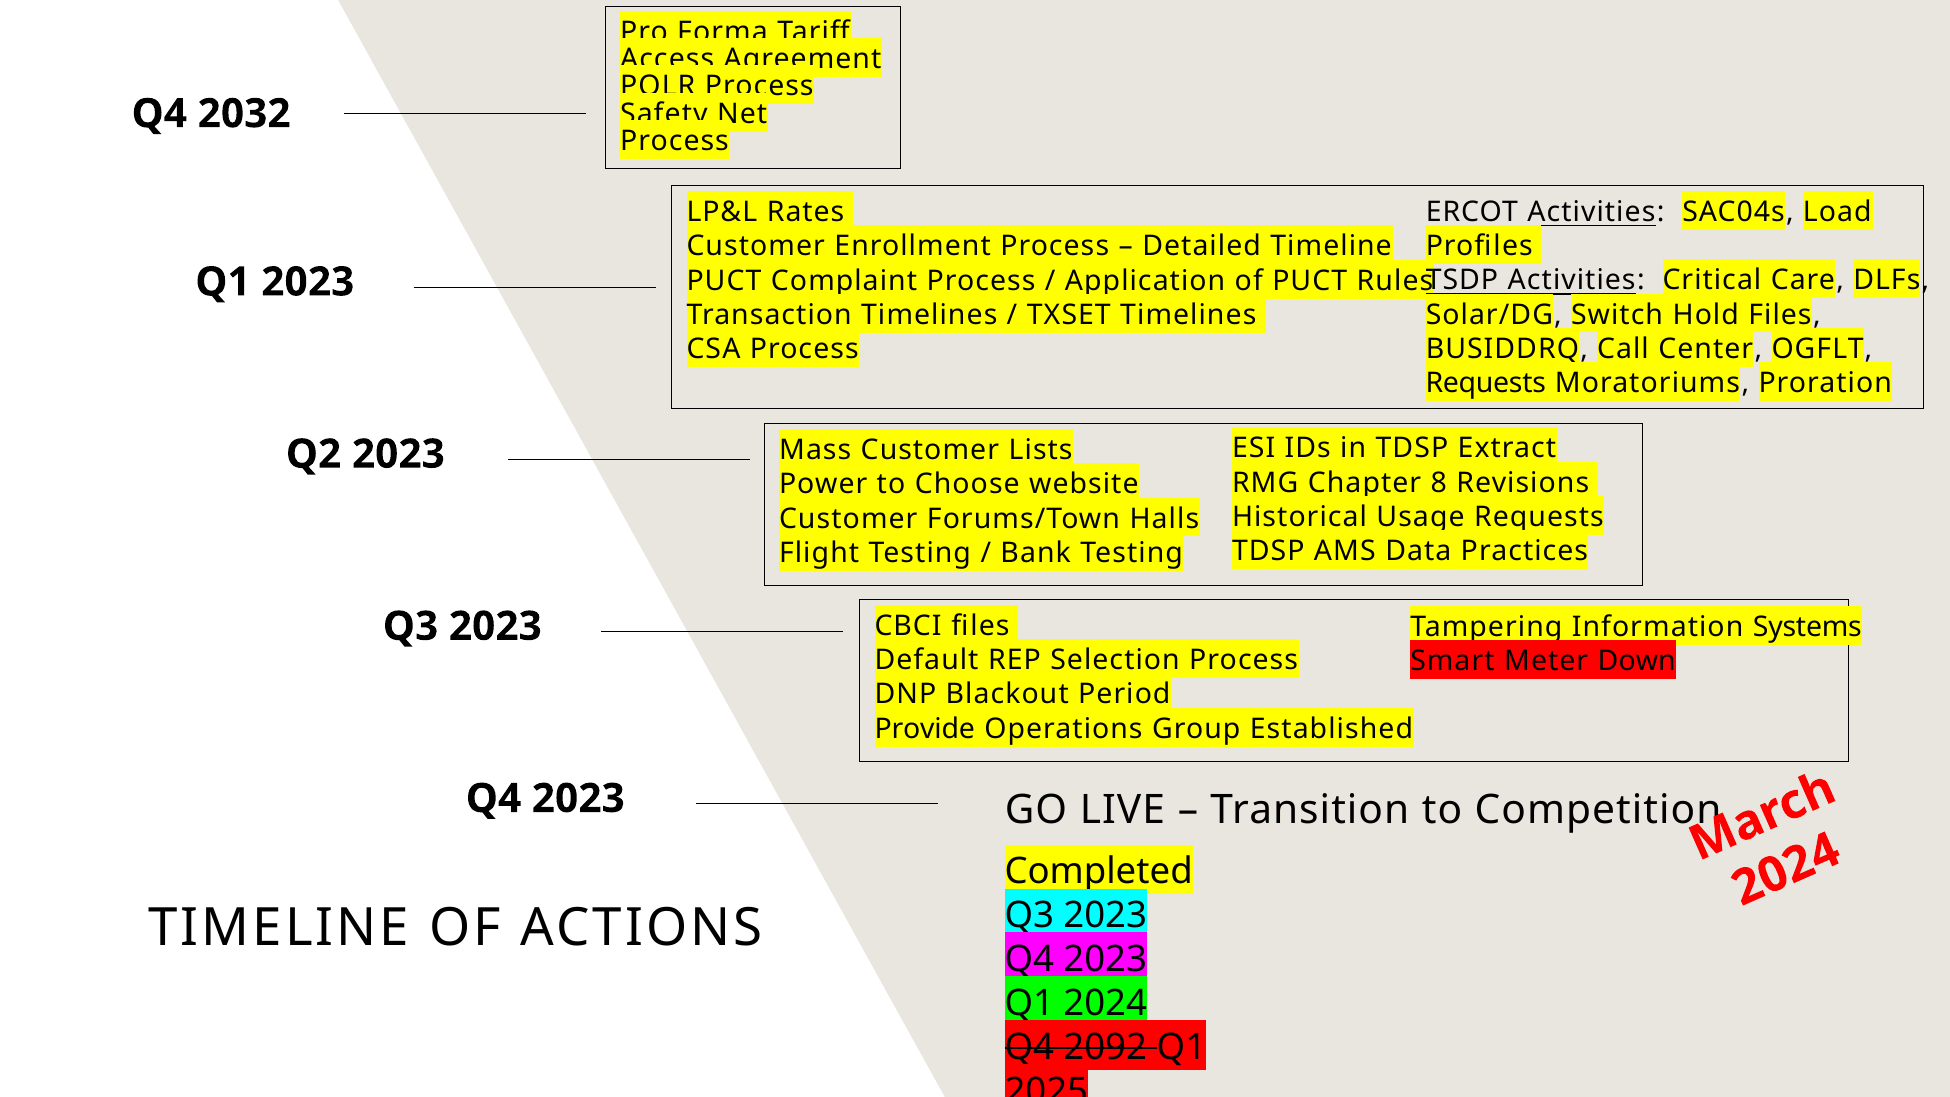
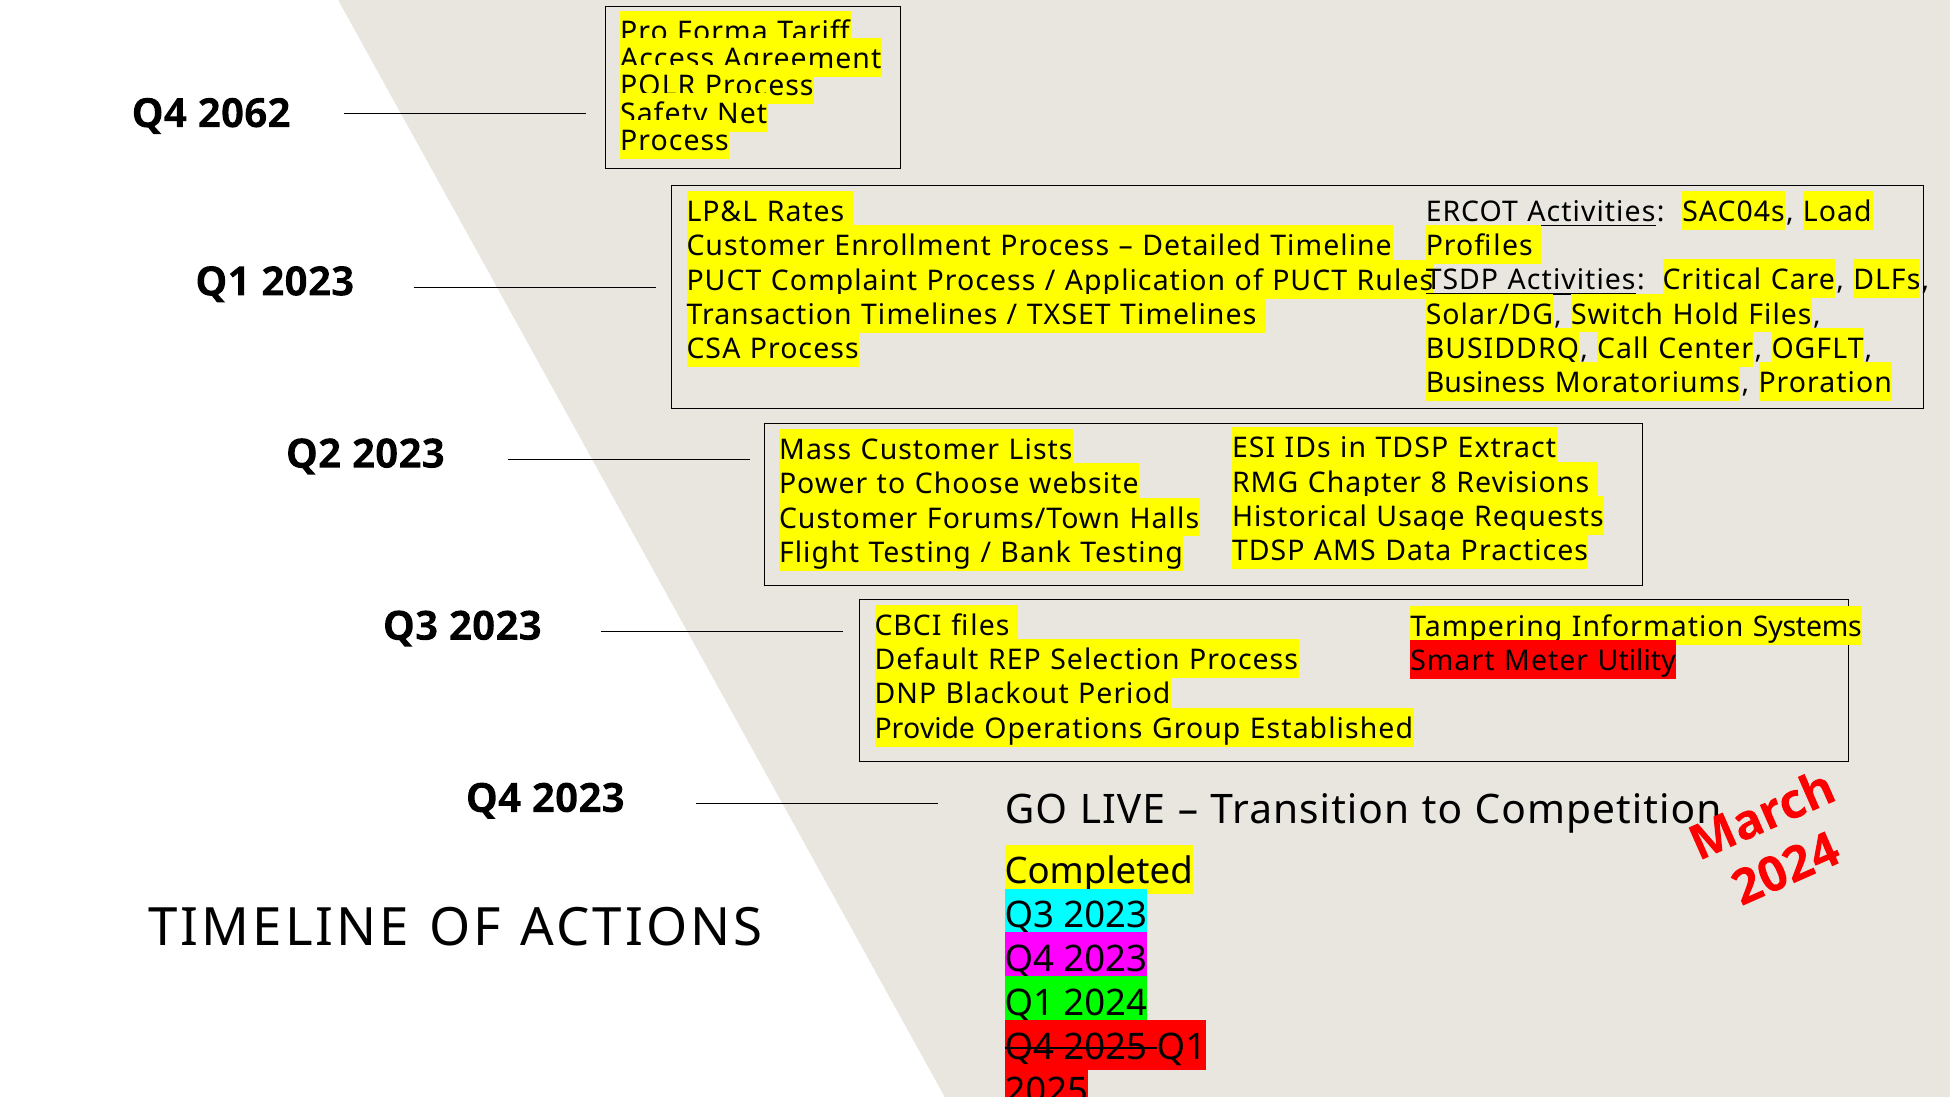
2032: 2032 -> 2062 (244, 114)
Requests: Requests -> Business (1485, 383)
Down: Down -> Utility (1637, 661)
2092: 2092 -> 2025 (1105, 1047)
